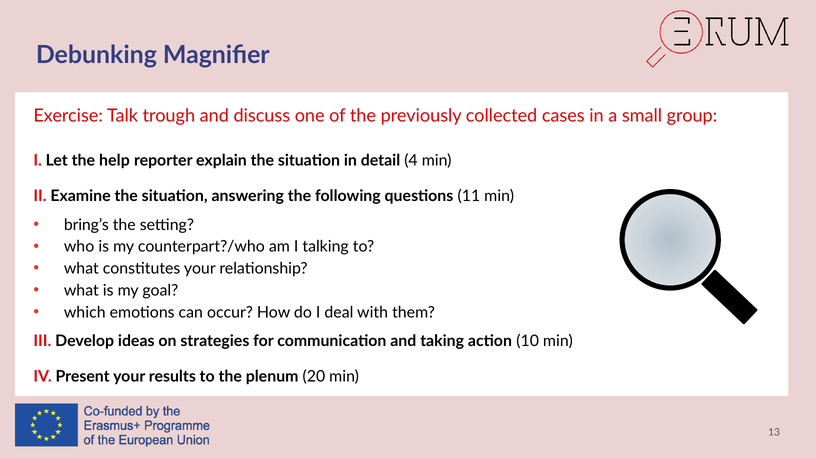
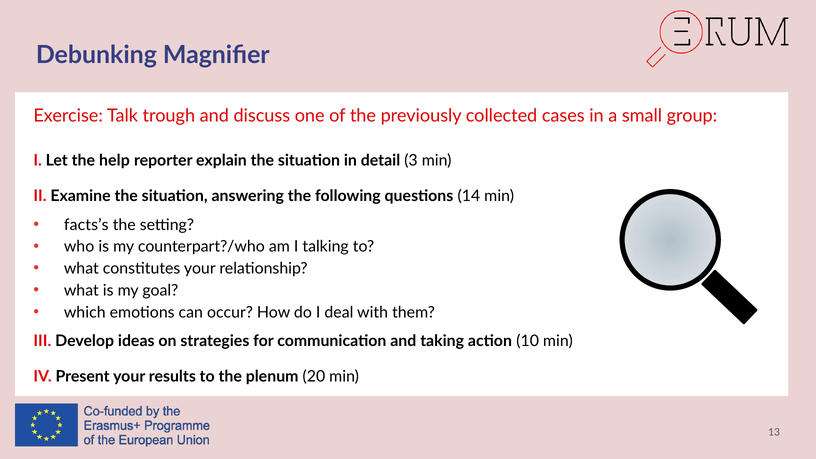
4: 4 -> 3 (411, 161)
11: 11 -> 14 (469, 196)
bring’s: bring’s -> facts’s (86, 225)
